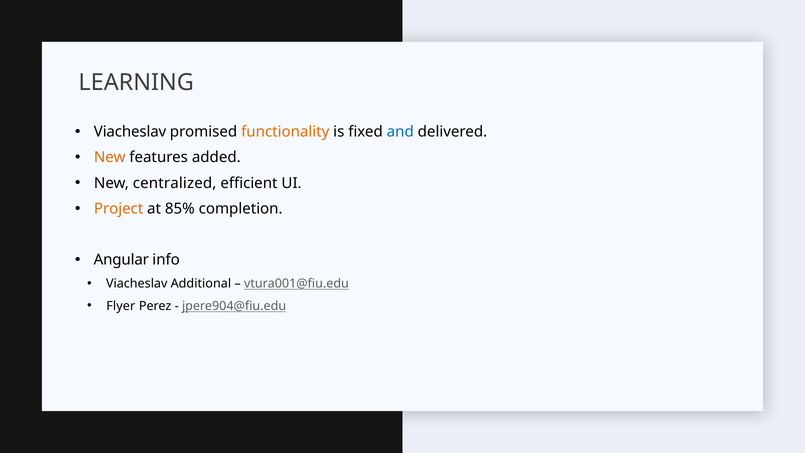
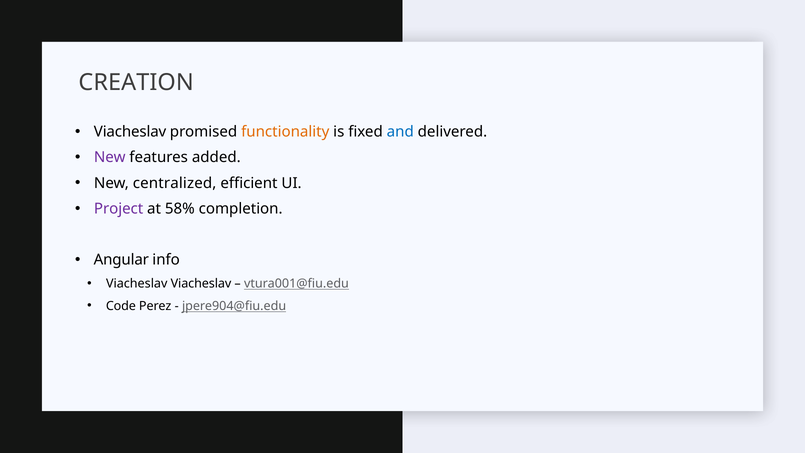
LEARNING: LEARNING -> CREATION (136, 82)
New colour: orange -> purple (110, 157)
Project colour: orange -> purple (119, 209)
85%: 85% -> 58% (180, 209)
Viacheslav Additional: Additional -> Viacheslav (201, 284)
Flyer: Flyer -> Code (121, 306)
